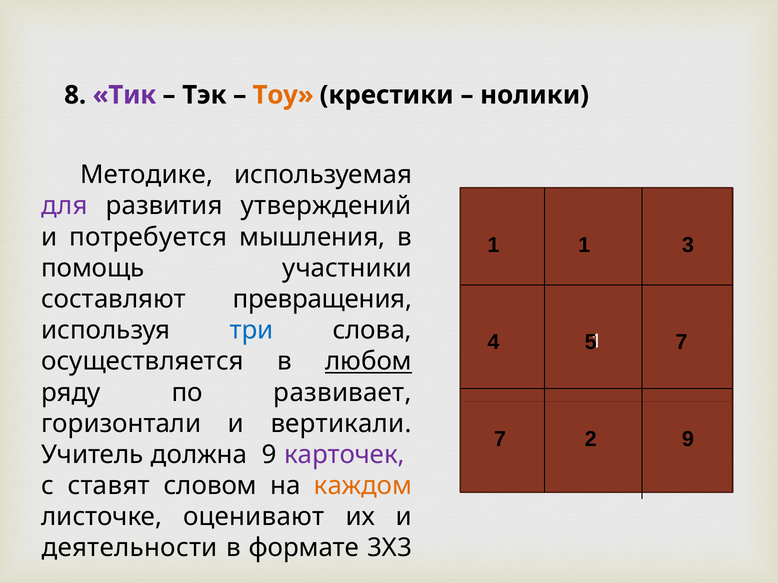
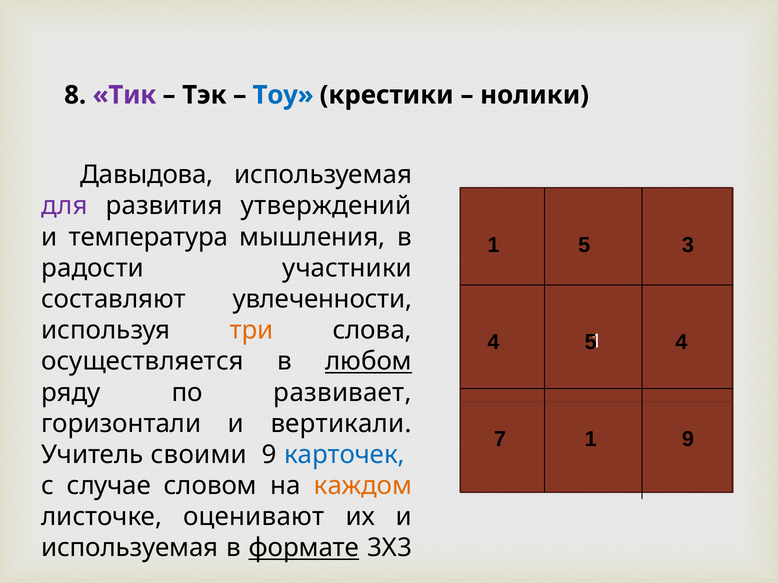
Тоу colour: orange -> blue (283, 95)
Методике: Методике -> Давыдова (147, 175)
потребуется: потребуется -> температура (148, 237)
1: 1 -> 5 (584, 245)
помощь: помощь -> радости (93, 268)
превращения: превращения -> увлеченности (322, 299)
три colour: blue -> orange (252, 331)
7: 7 -> 4 (681, 342)
7 2: 2 -> 1 (591, 440)
должна: должна -> своими (199, 455)
карточек colour: purple -> blue (344, 455)
ставят: ставят -> случае (109, 486)
деятельности: деятельности -> используемая (130, 548)
формате underline: none -> present (304, 548)
